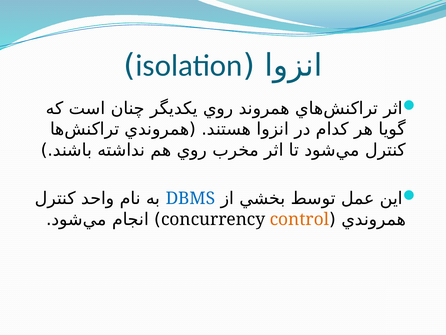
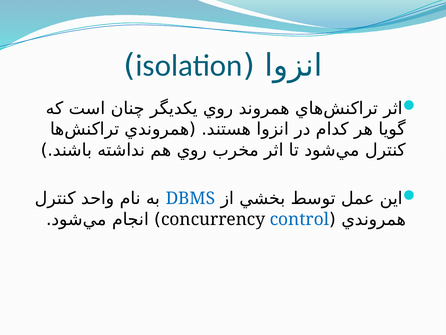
control colour: orange -> blue (299, 219)
